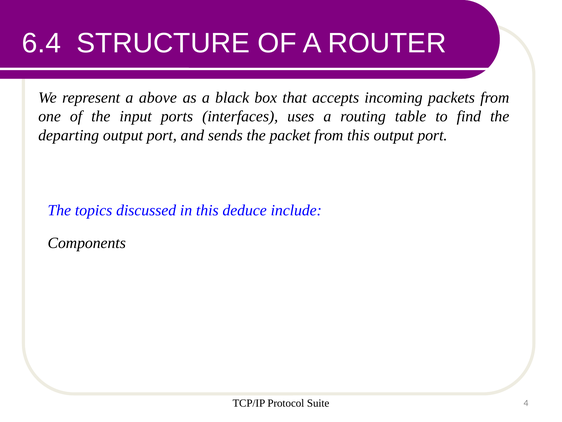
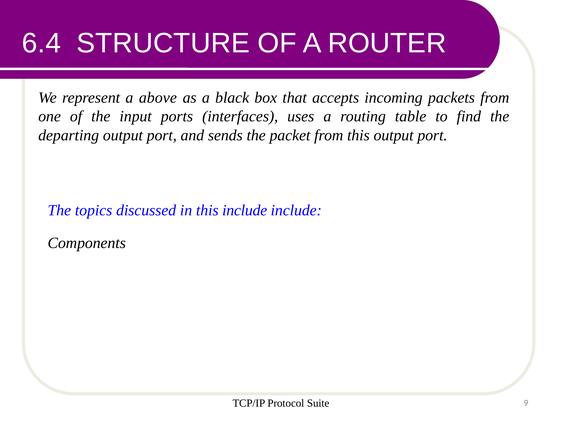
this deduce: deduce -> include (245, 210)
4: 4 -> 9 (526, 402)
